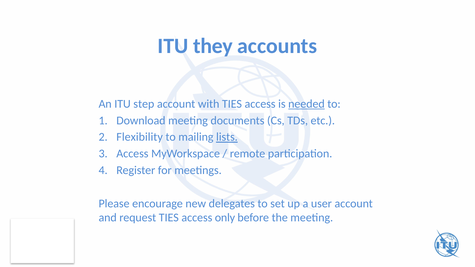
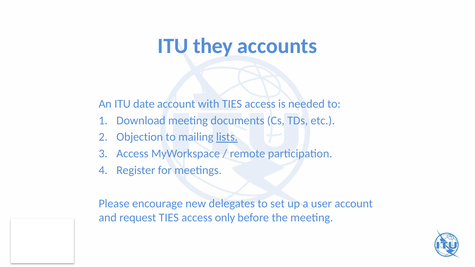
step: step -> date (144, 104)
needed underline: present -> none (306, 104)
Flexibility: Flexibility -> Objection (140, 137)
